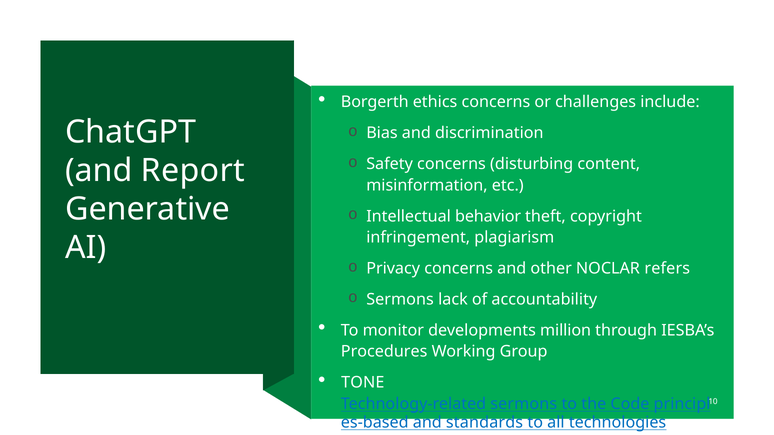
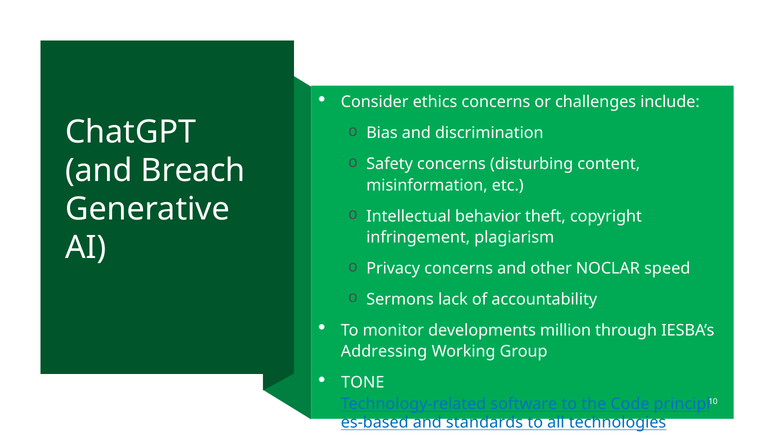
Borgerth: Borgerth -> Consider (375, 102)
Report: Report -> Breach (193, 171)
refers: refers -> speed (667, 269)
Procedures: Procedures -> Addressing (384, 352)
Technology-related sermons: sermons -> software (524, 404)
